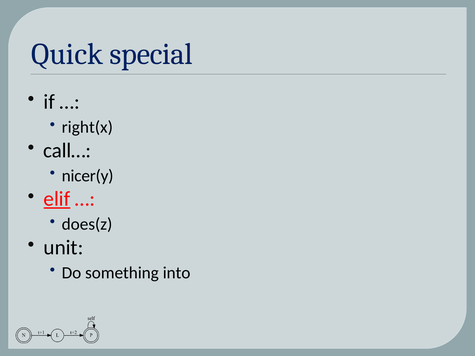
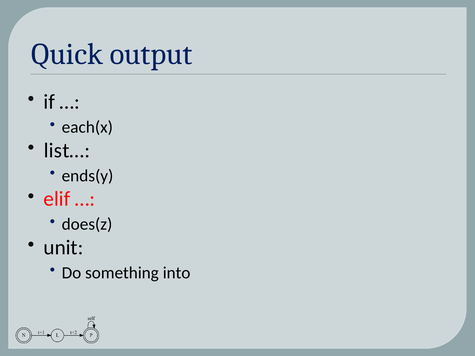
special: special -> output (151, 54)
right(x: right(x -> each(x (87, 127)
call…: call… -> list… (67, 151)
nicer(y: nicer(y -> ends(y (87, 176)
elif underline: present -> none (57, 199)
